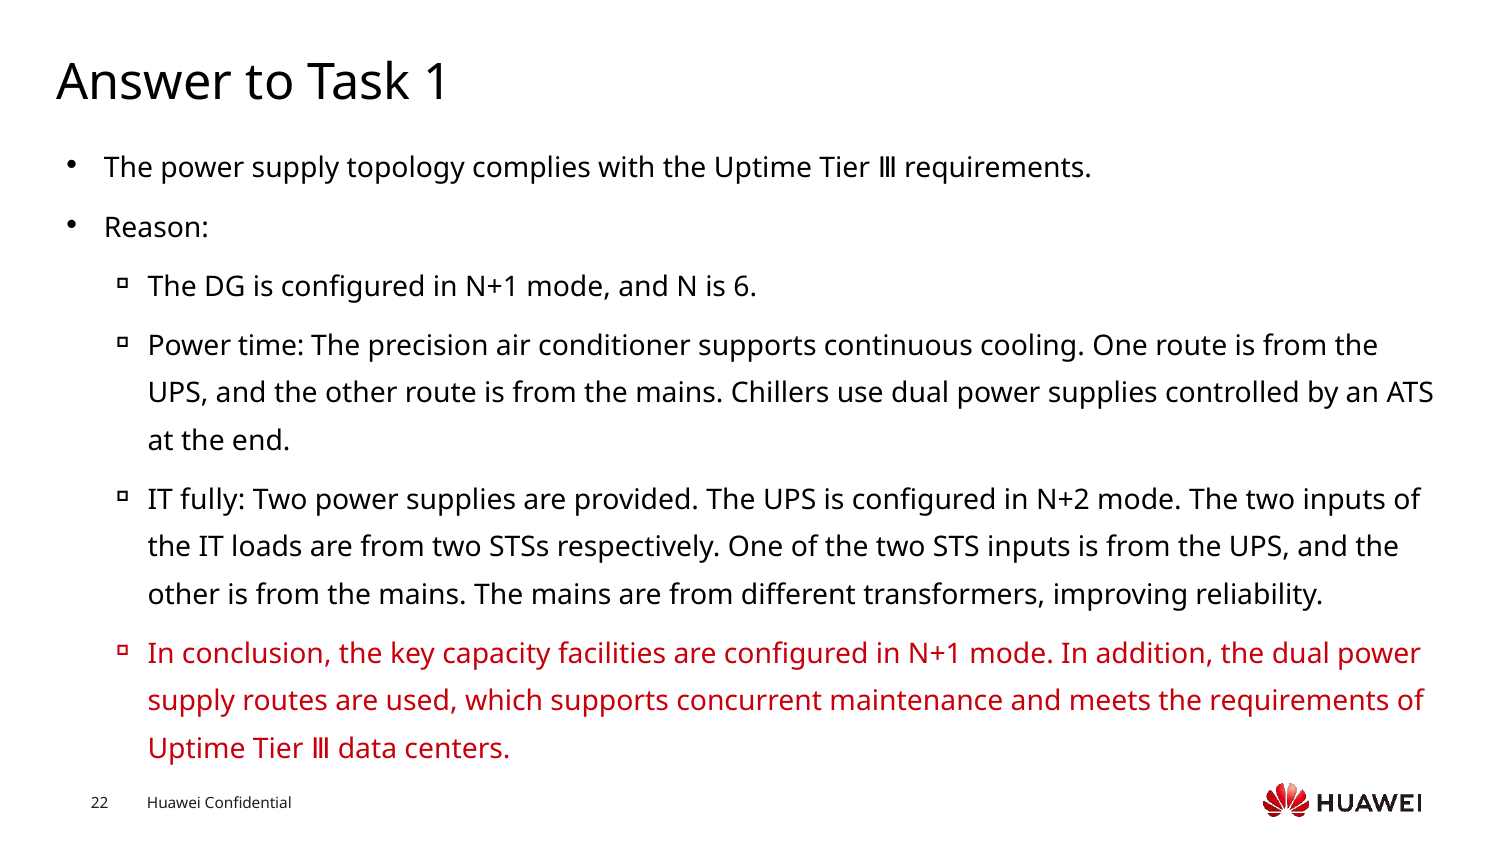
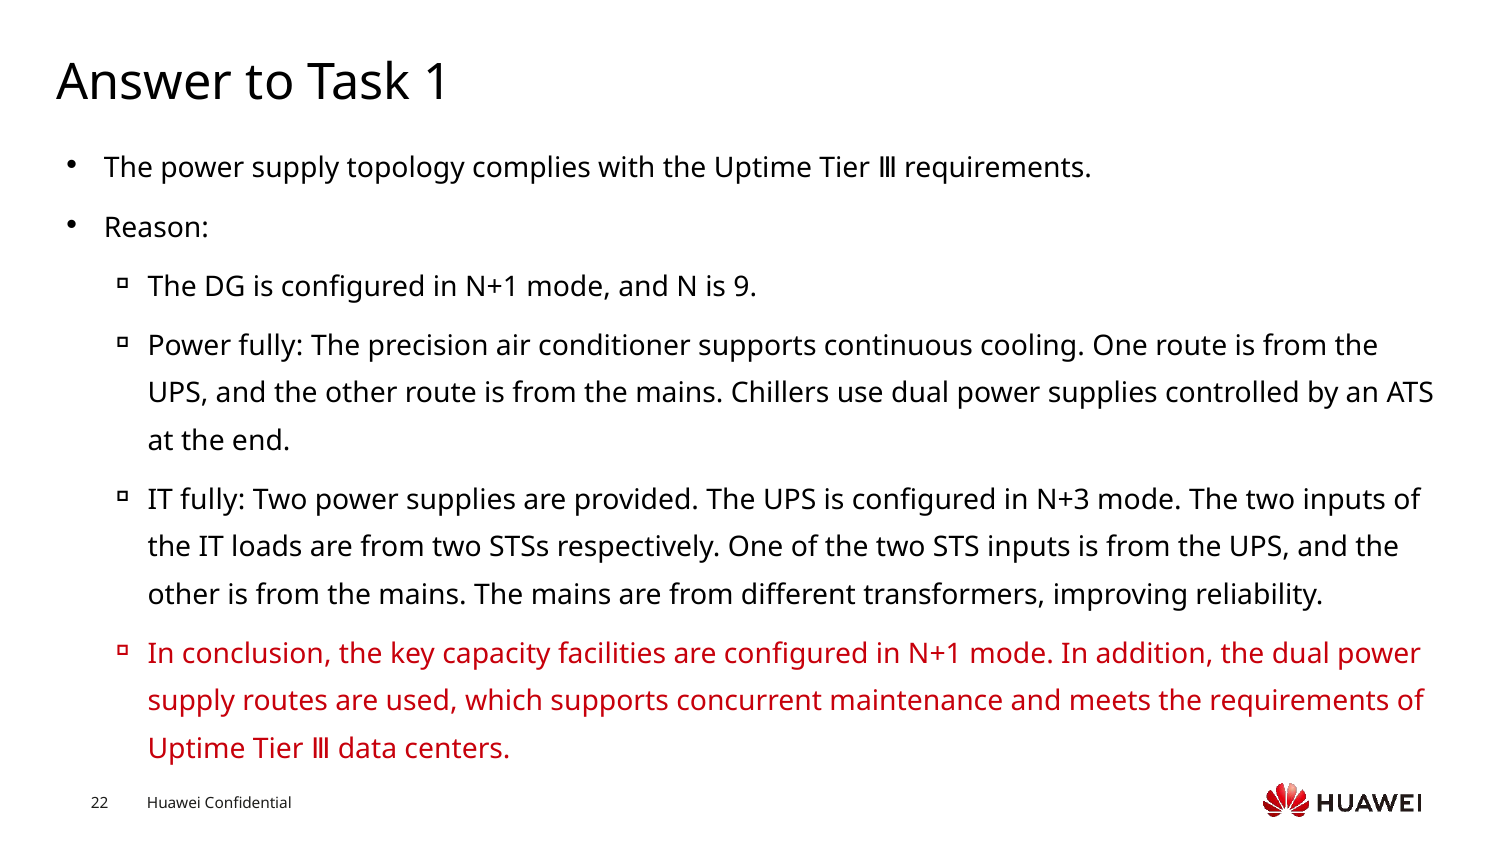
6: 6 -> 9 (745, 287)
Power time: time -> fully (271, 346)
N+2: N+2 -> N+3 (1063, 500)
